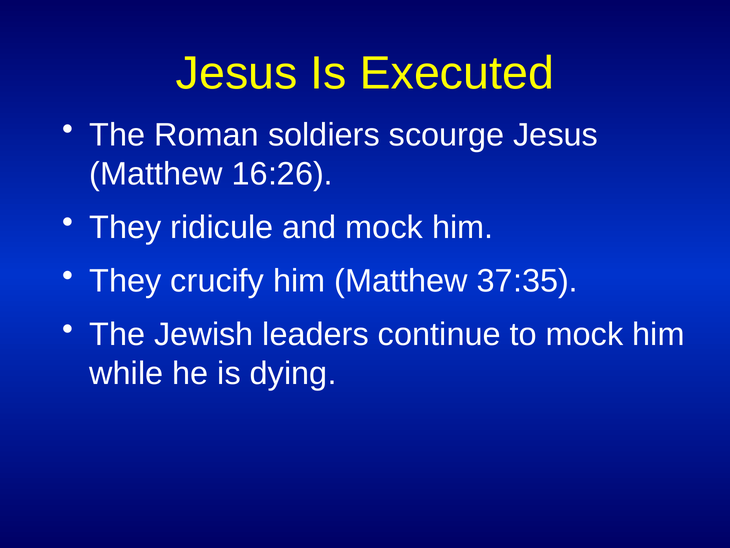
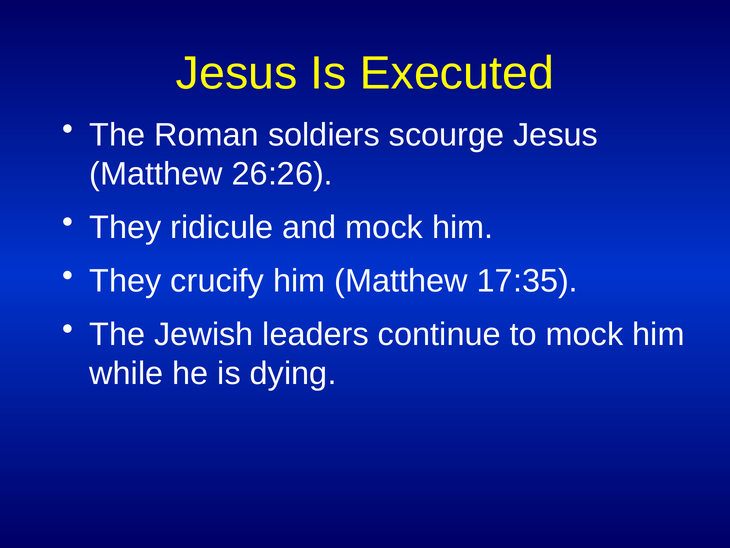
16:26: 16:26 -> 26:26 (282, 174)
37:35: 37:35 -> 17:35 (527, 281)
